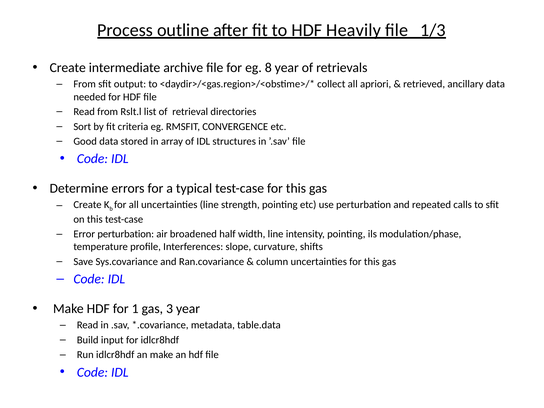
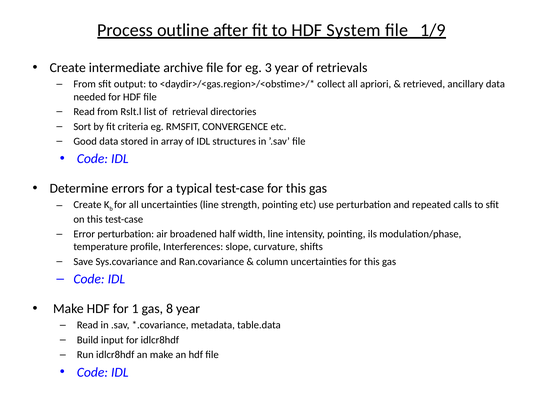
Heavily: Heavily -> System (354, 30)
1/3: 1/3 -> 1/9 (433, 30)
8: 8 -> 3 (268, 68)
3: 3 -> 8 (170, 309)
